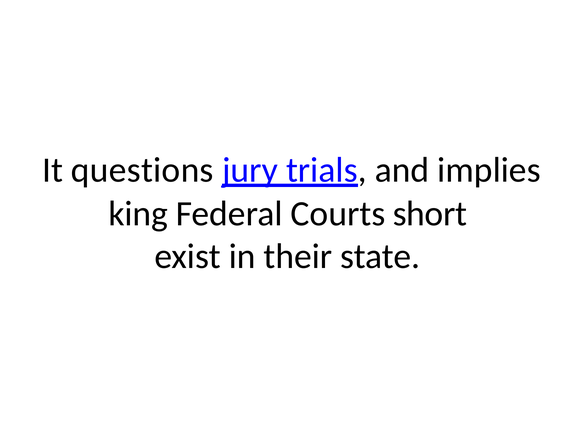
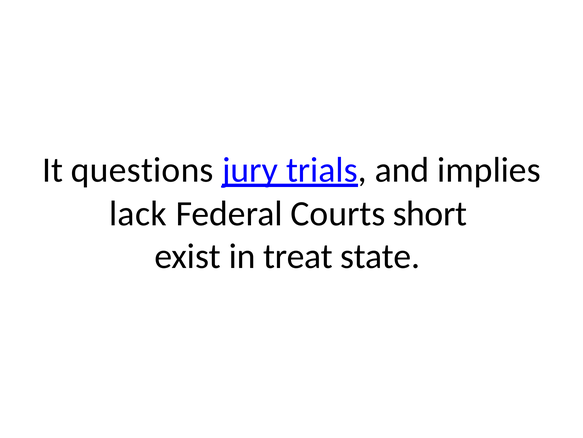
king: king -> lack (138, 213)
their: their -> treat (298, 256)
